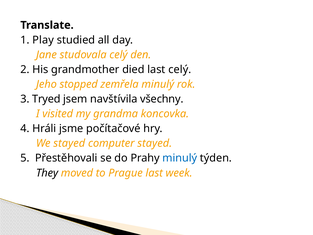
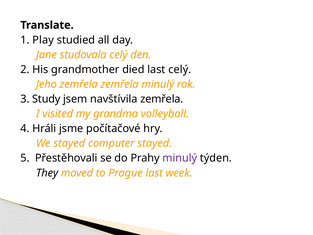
Jeho stopped: stopped -> zemřela (79, 84)
Tryed: Tryed -> Study (46, 99)
navštívila všechny: všechny -> zemřela (162, 99)
koncovka: koncovka -> volleyball (165, 114)
minulý colour: blue -> purple (180, 158)
